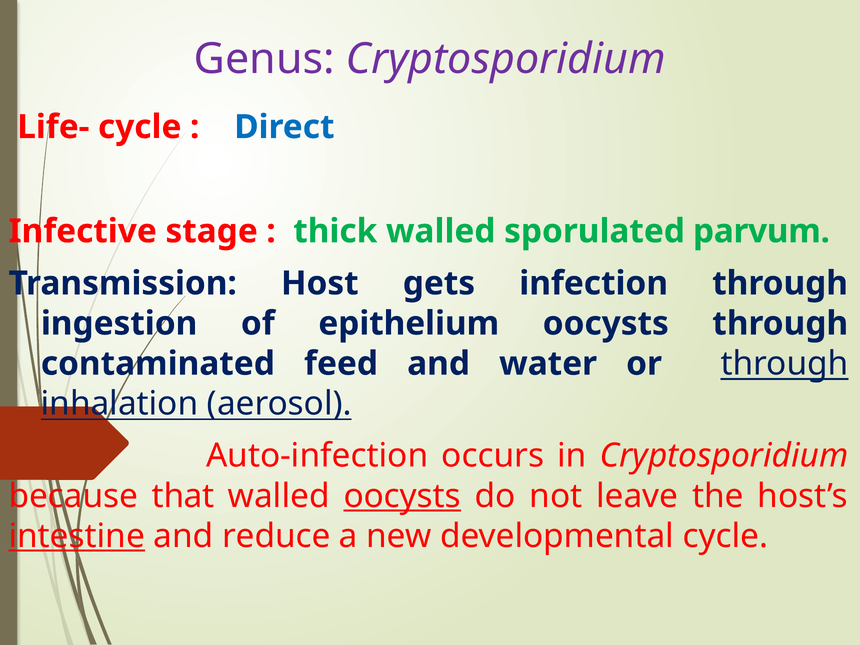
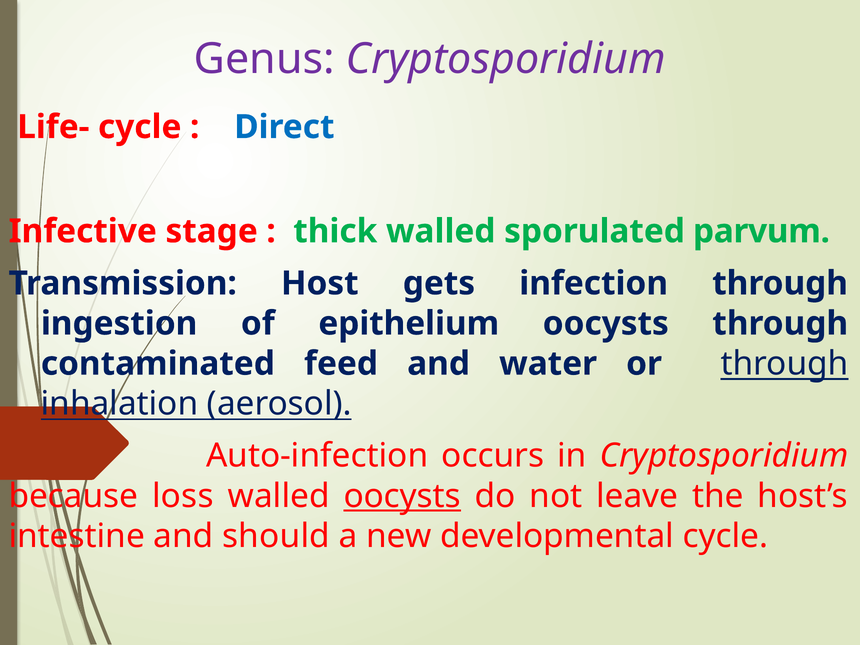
that: that -> loss (183, 496)
intestine underline: present -> none (77, 536)
reduce: reduce -> should (276, 536)
